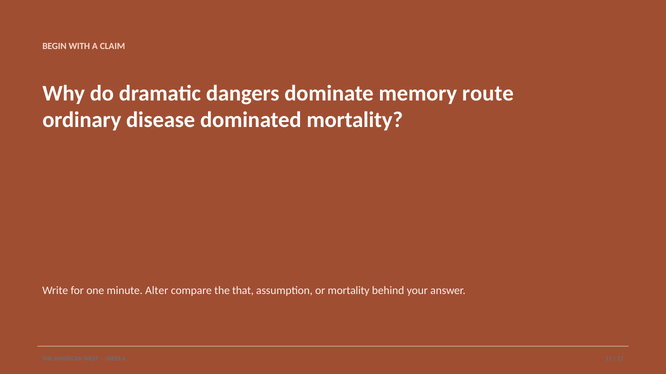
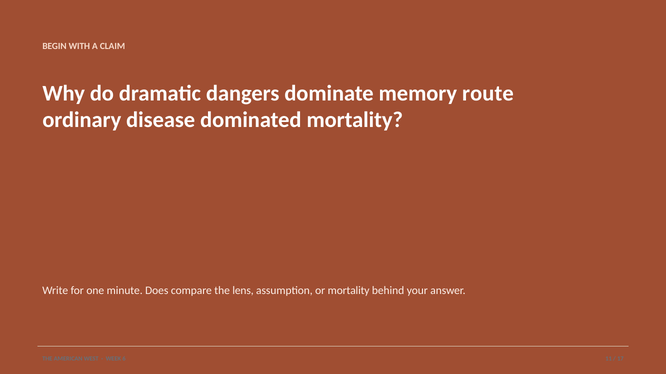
Alter: Alter -> Does (157, 291)
that: that -> lens (243, 291)
